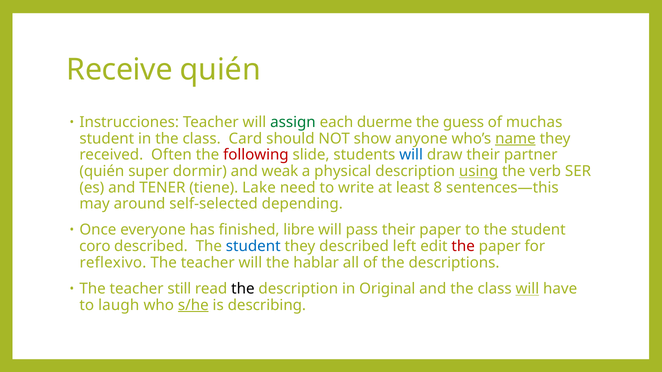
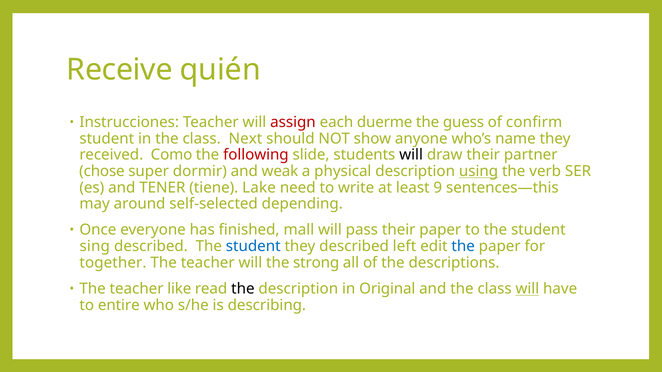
assign colour: green -> red (293, 122)
muchas: muchas -> confirm (534, 122)
Card: Card -> Next (245, 139)
name underline: present -> none (515, 139)
Often: Often -> Como (172, 155)
will colour: blue -> black (411, 155)
quién: quién -> chose (102, 171)
8: 8 -> 9 (438, 188)
libre: libre -> mall (299, 230)
coro: coro -> sing (95, 247)
the colour: red -> blue (463, 247)
reflexivo: reflexivo -> together (113, 263)
hablar: hablar -> strong (316, 263)
still: still -> like (179, 289)
laugh: laugh -> entire (119, 305)
s/he underline: present -> none (193, 305)
